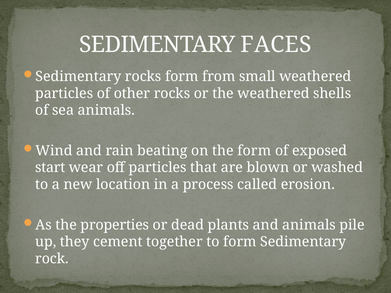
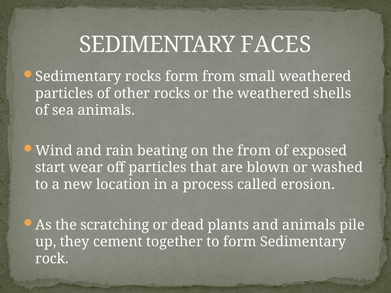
the form: form -> from (254, 151)
properties: properties -> scratching (115, 225)
